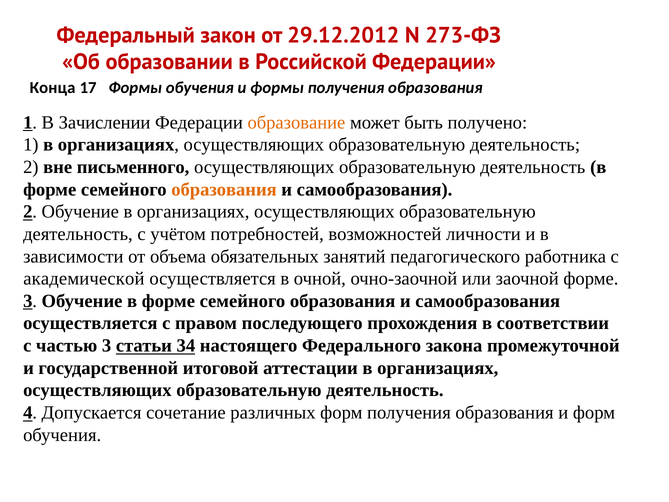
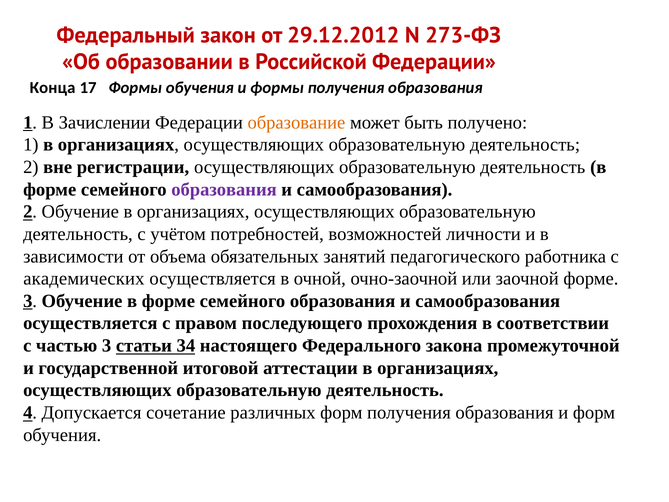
письменного: письменного -> регистрации (133, 167)
образования colour: orange -> purple (224, 189)
академической: академической -> академических (84, 279)
